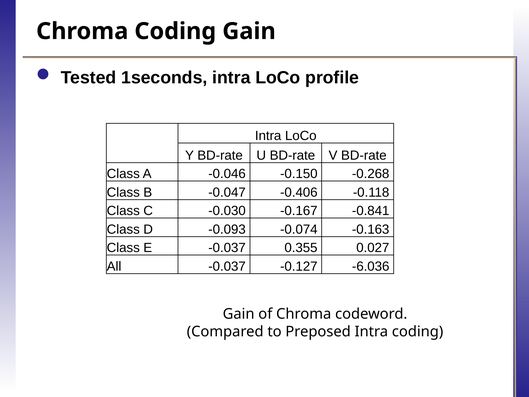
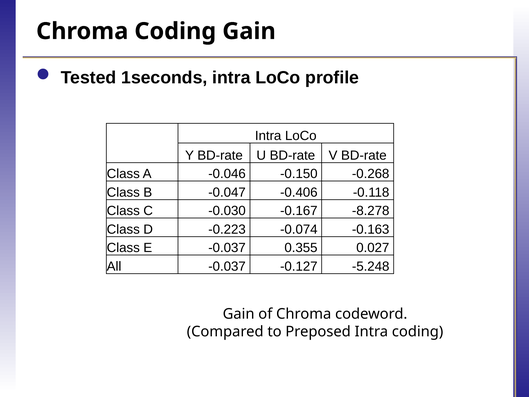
-0.841: -0.841 -> -8.278 (371, 211)
-0.093: -0.093 -> -0.223 (227, 229)
-6.036: -6.036 -> -5.248 (371, 266)
